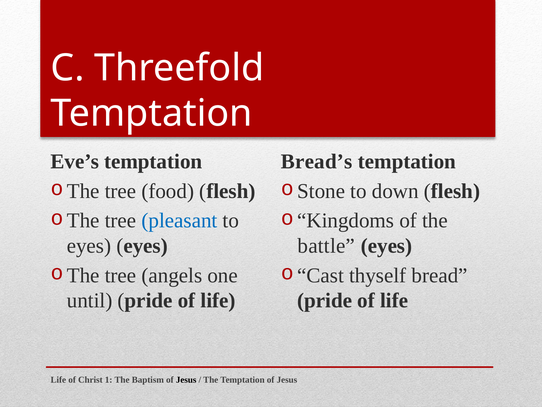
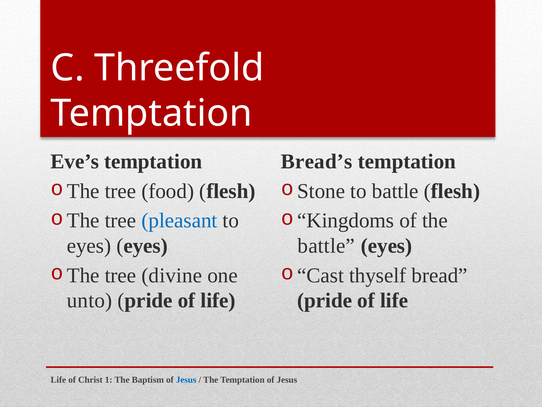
to down: down -> battle (395, 191)
angels: angels -> divine (172, 275)
until: until -> unto (90, 300)
Jesus colour: black -> blue (186, 379)
